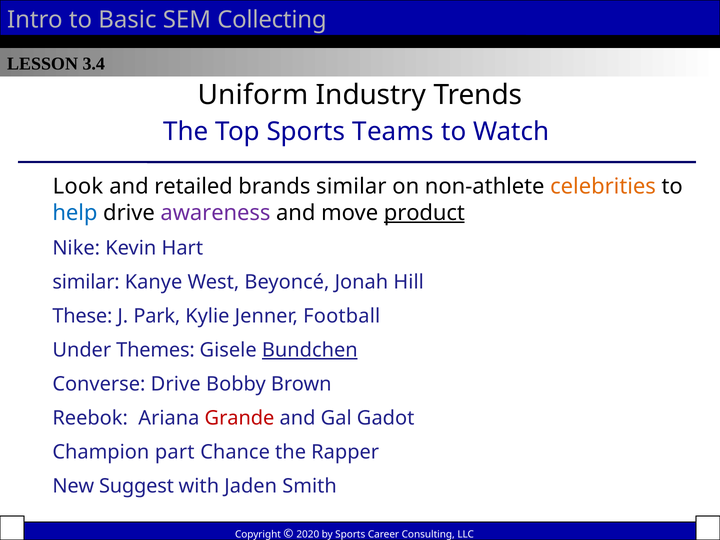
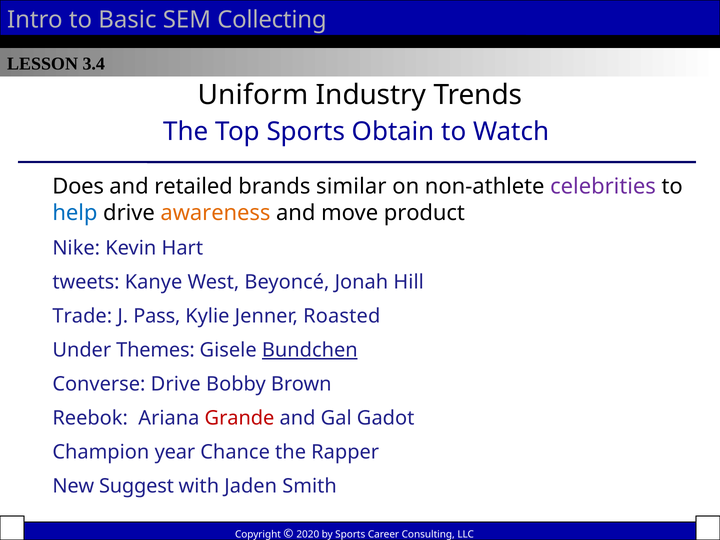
Teams: Teams -> Obtain (393, 132)
Look: Look -> Does (78, 187)
celebrities colour: orange -> purple (603, 187)
awareness colour: purple -> orange (215, 213)
product underline: present -> none (424, 213)
similar: similar -> tweets (86, 282)
These: These -> Trade (82, 316)
Park: Park -> Pass (157, 316)
Football: Football -> Roasted (342, 316)
part: part -> year (175, 452)
